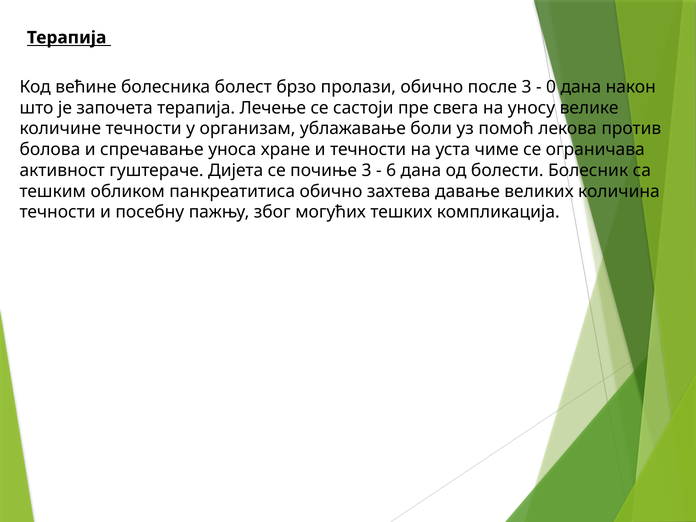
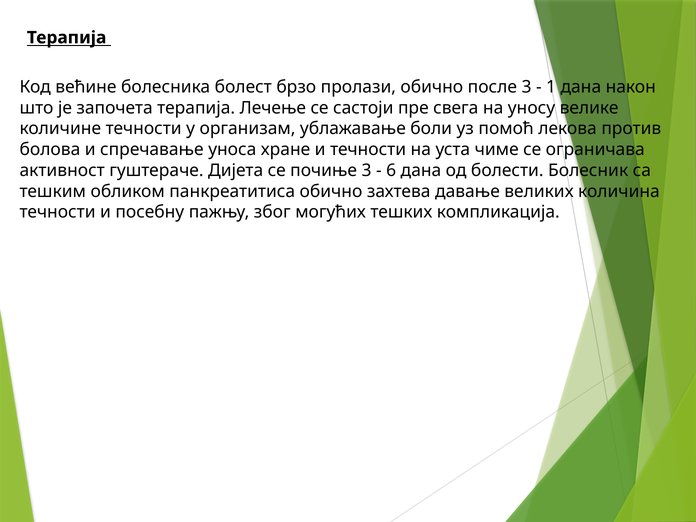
0: 0 -> 1 (551, 87)
